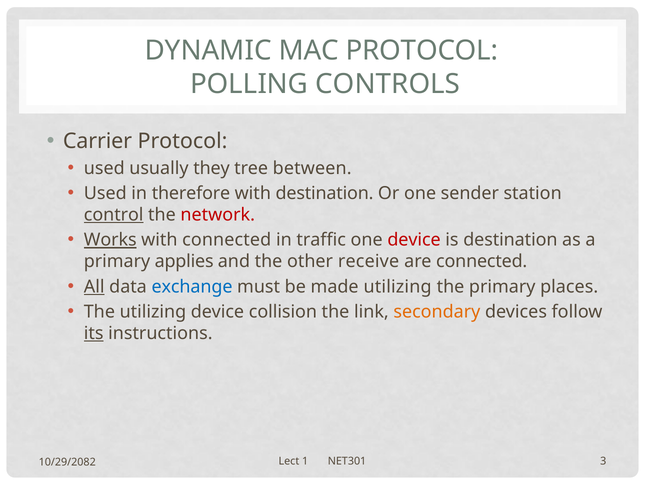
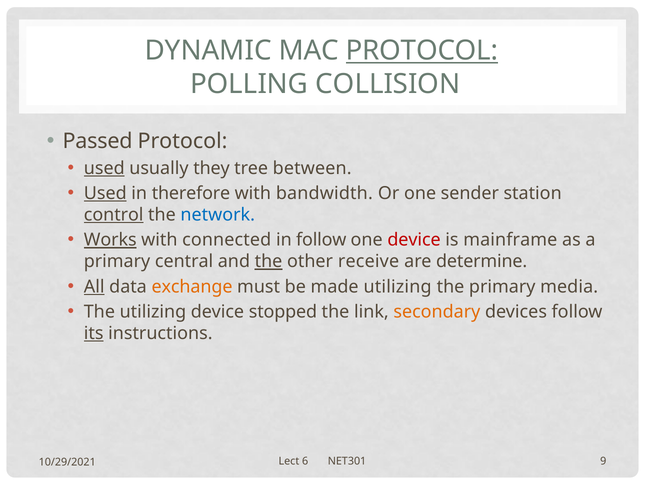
PROTOCOL underline: none -> present (422, 51)
CONTROLS: CONTROLS -> COLLISION (388, 84)
Carrier: Carrier -> Passed (98, 141)
used underline: none -> present (104, 168)
Used underline: none -> present (105, 193)
with destination: destination -> bandwidth (324, 193)
network colour: red -> blue (218, 215)
in traffic: traffic -> follow (321, 240)
is destination: destination -> mainframe (510, 240)
applies: applies -> central (184, 261)
the underline: none -> present (269, 261)
are connected: connected -> determine (482, 261)
exchange colour: blue -> orange (192, 287)
places: places -> media (569, 287)
collision: collision -> stopped (283, 312)
1: 1 -> 6 (305, 461)
3: 3 -> 9 (603, 461)
10/29/2082: 10/29/2082 -> 10/29/2021 (67, 462)
